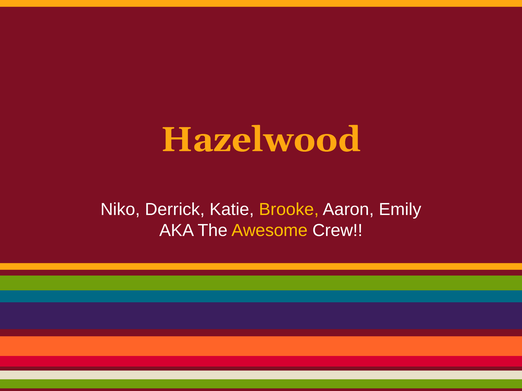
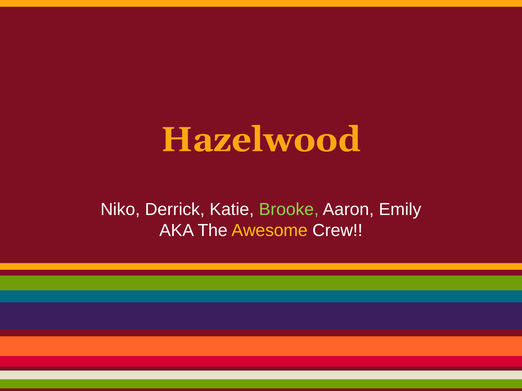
Brooke colour: yellow -> light green (289, 210)
